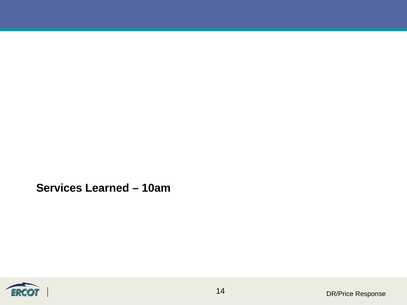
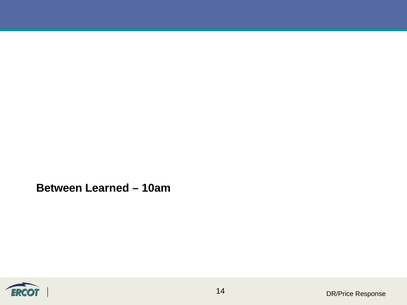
Services: Services -> Between (59, 188)
